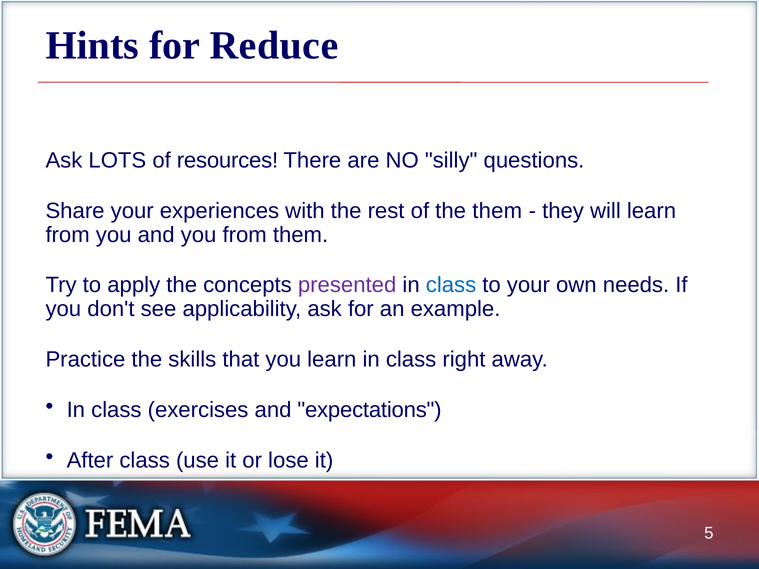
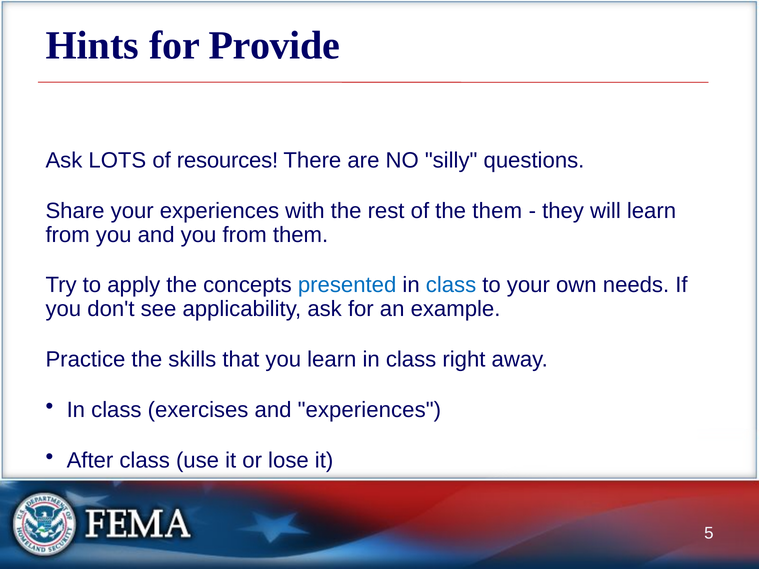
Reduce: Reduce -> Provide (274, 46)
presented colour: purple -> blue (347, 285)
and expectations: expectations -> experiences (369, 410)
